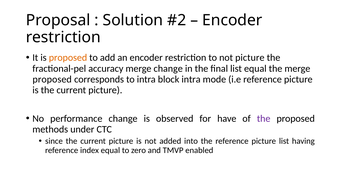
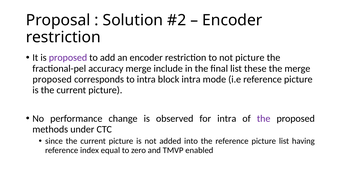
proposed colour: orange -> purple (68, 58)
merge change: change -> include (168, 68)
list equal: equal -> these (255, 68)
for have: have -> intra (227, 118)
